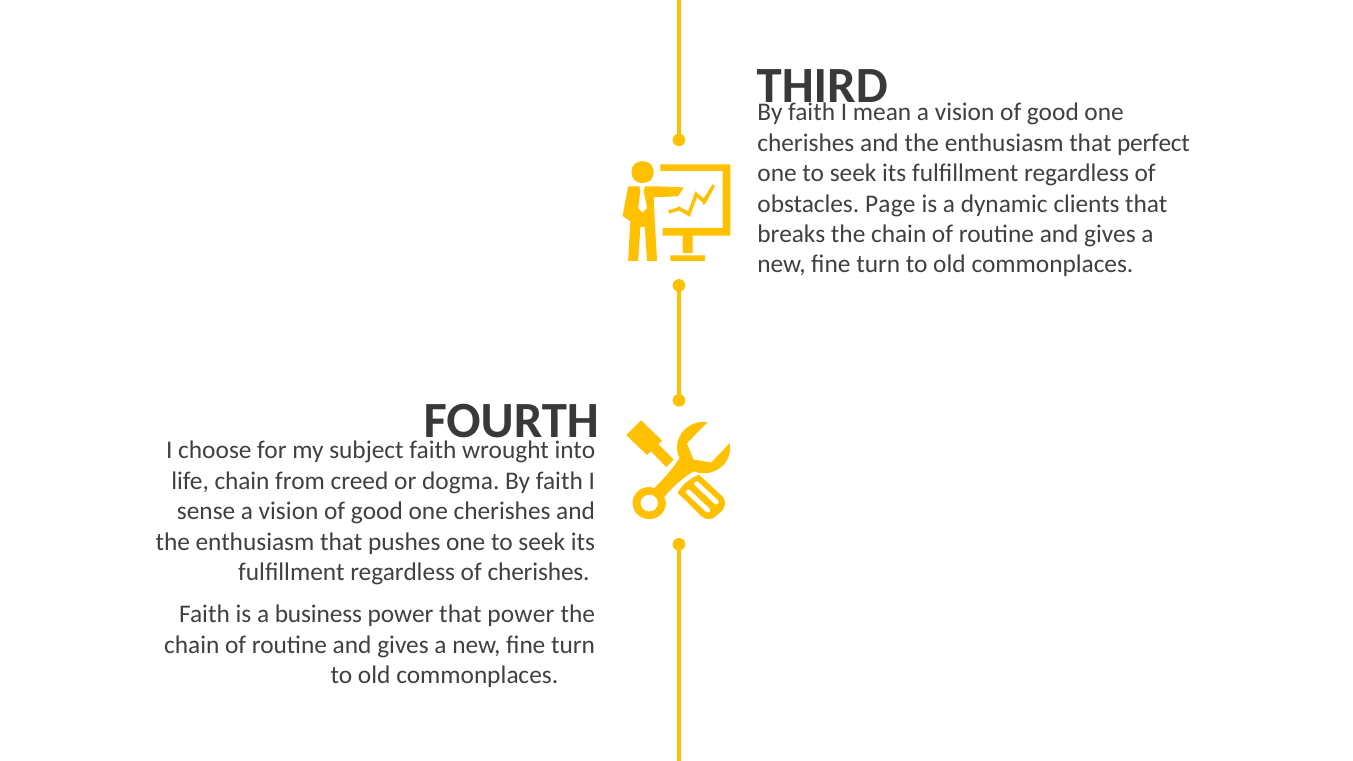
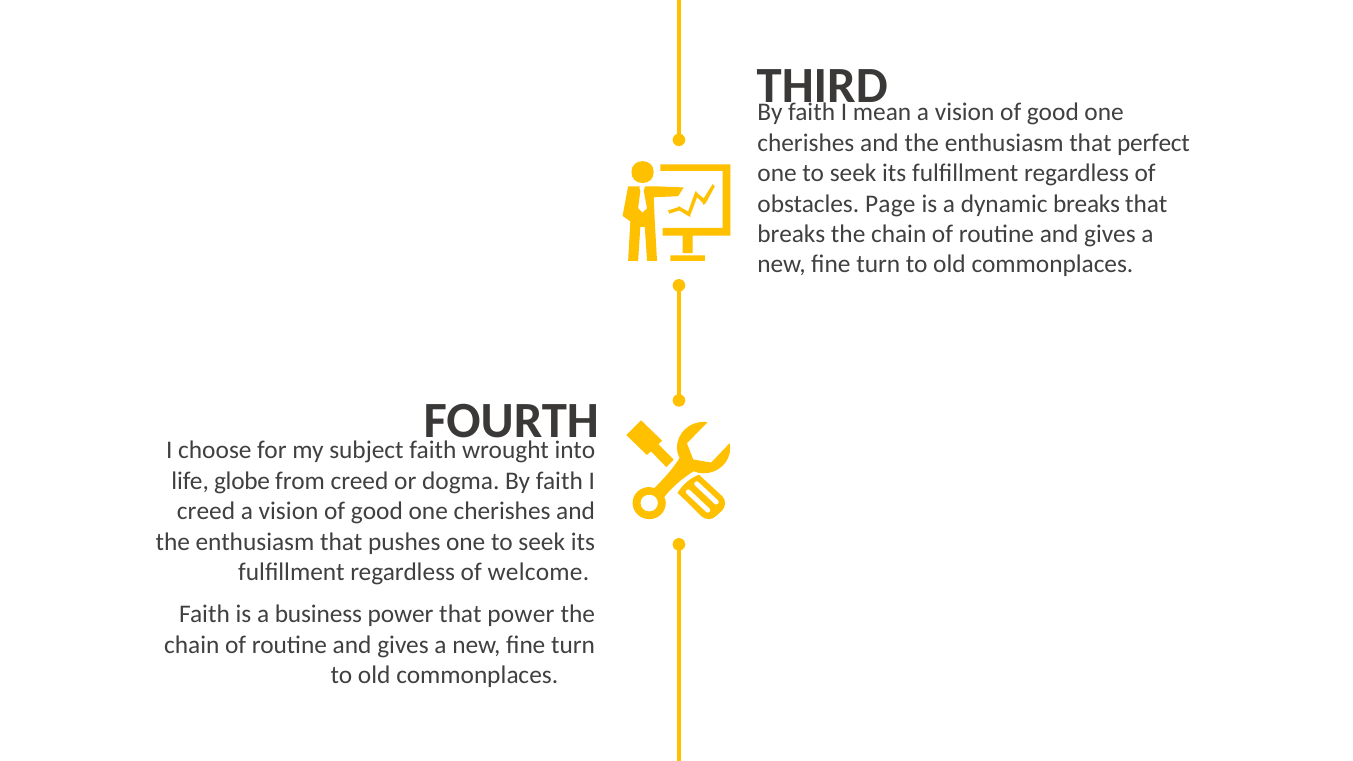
dynamic clients: clients -> breaks (1087, 204)
life chain: chain -> globe (242, 481)
sense: sense -> creed (206, 511)
of cherishes: cherishes -> welcome (538, 572)
